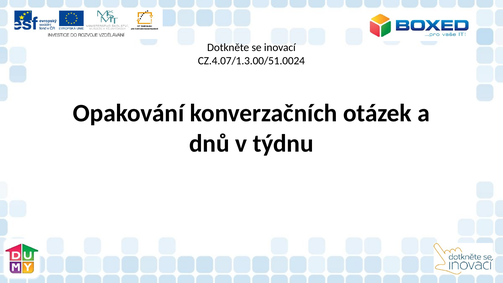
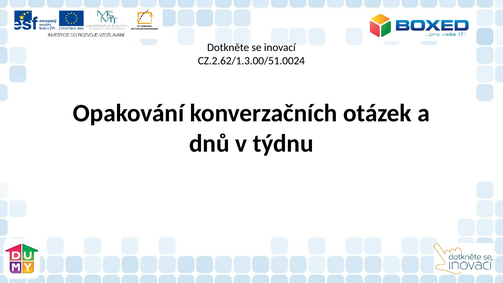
CZ.4.07/1.3.00/51.0024: CZ.4.07/1.3.00/51.0024 -> CZ.2.62/1.3.00/51.0024 (251, 61)
